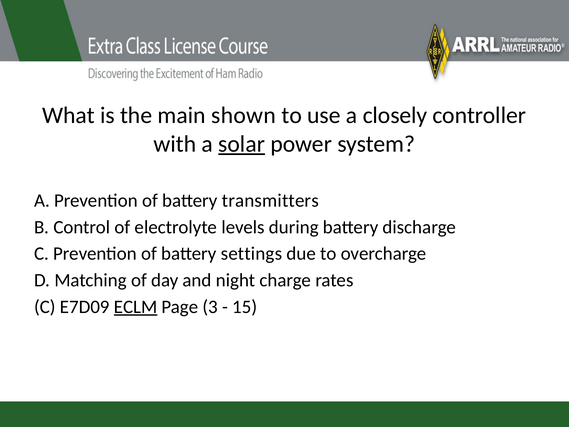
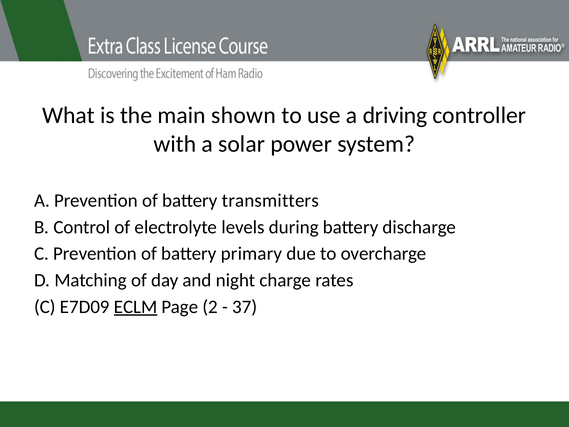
closely: closely -> driving (395, 115)
solar underline: present -> none (242, 144)
settings: settings -> primary (251, 254)
3: 3 -> 2 (210, 307)
15: 15 -> 37 (245, 307)
